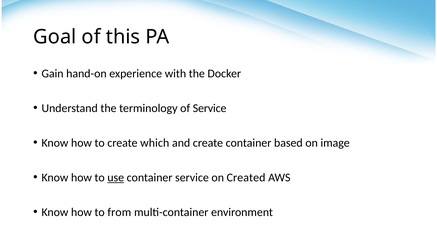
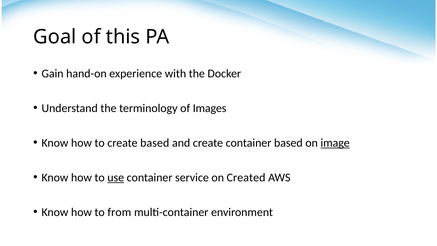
of Service: Service -> Images (210, 108)
create which: which -> based (155, 143)
image underline: none -> present (335, 143)
